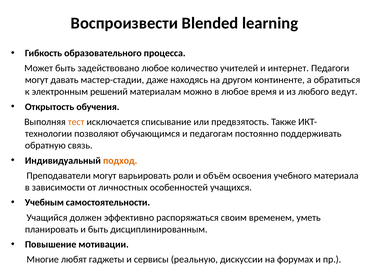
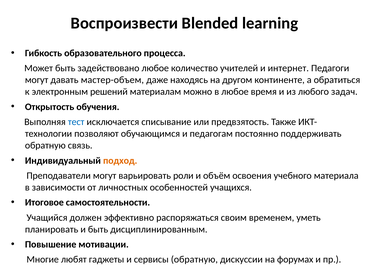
мастер-стадии: мастер-стадии -> мастер-объем (112, 80)
ведут: ведут -> задач (344, 92)
тест colour: orange -> blue (76, 122)
Учебным: Учебным -> Итоговое (44, 202)
сервисы реальную: реальную -> обратную (194, 259)
